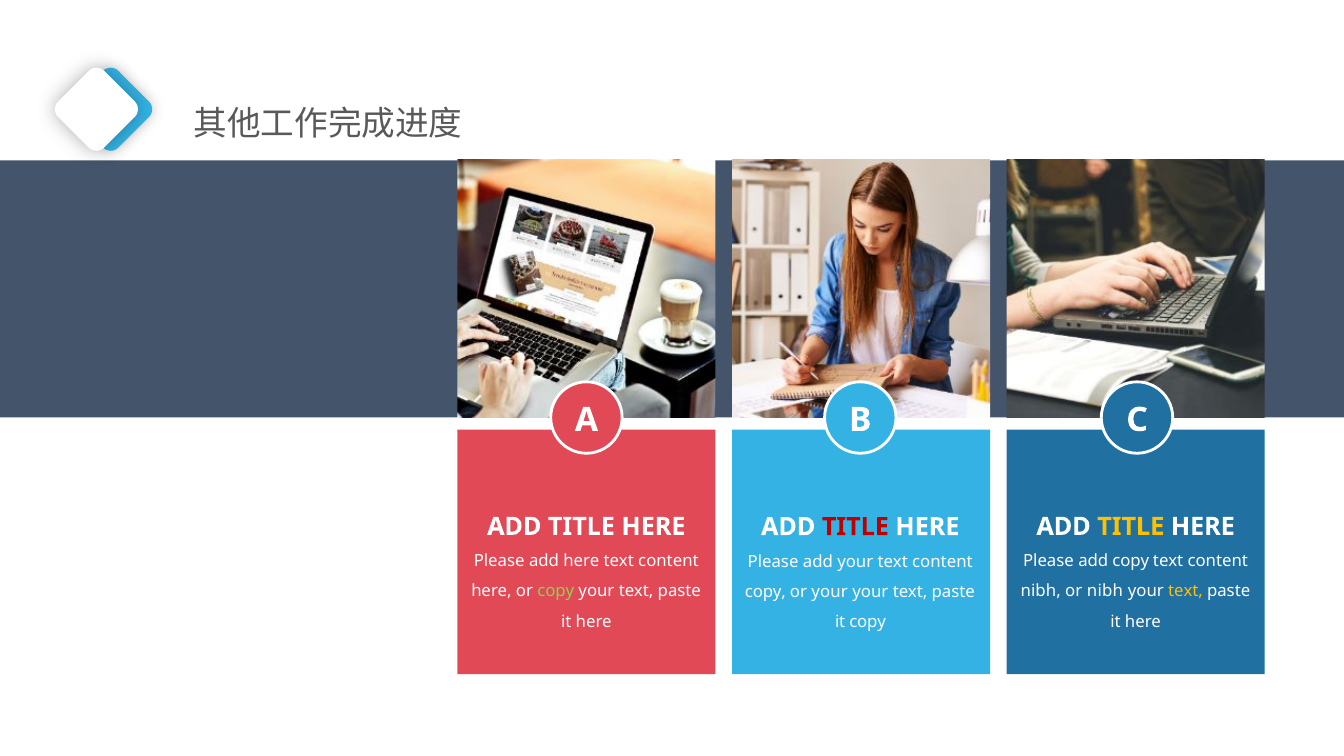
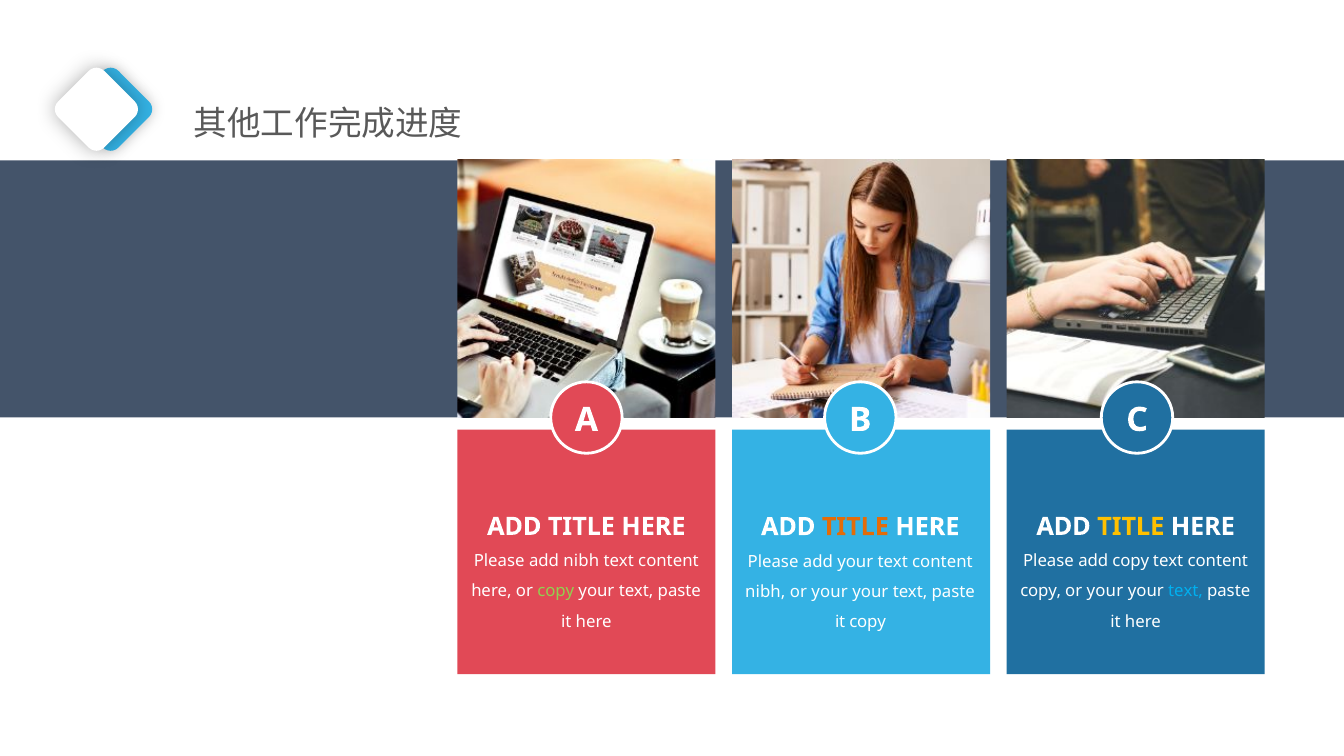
TITLE colour: red -> orange (855, 527)
add here: here -> nibh (581, 561)
nibh: nibh -> copy (1041, 591)
nibh: nibh -> your (1105, 591)
text colour: yellow -> light blue (1185, 591)
copy: copy -> nibh (765, 592)
